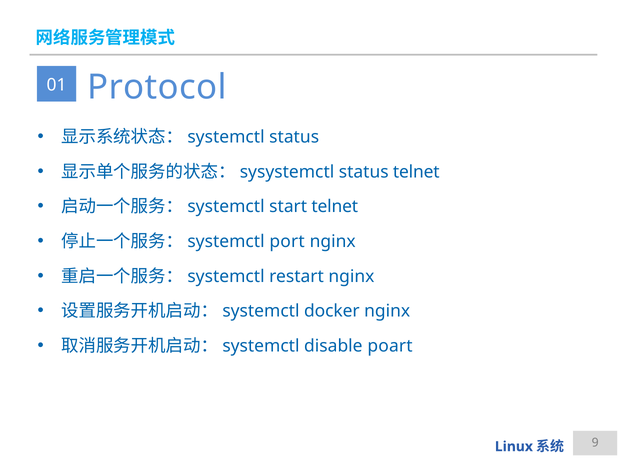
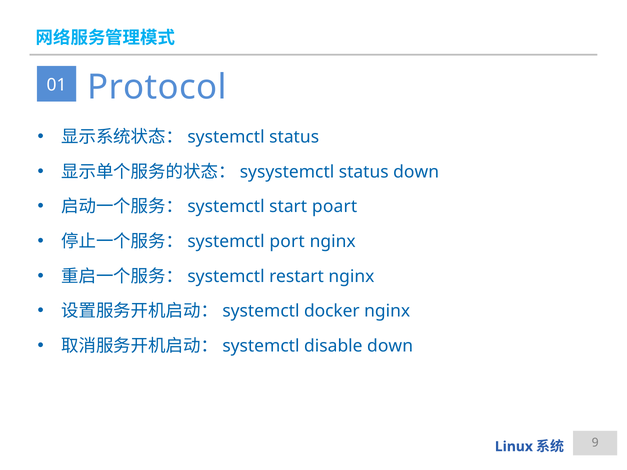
status telnet: telnet -> down (416, 172)
start telnet: telnet -> poart (335, 207)
disable poart: poart -> down (390, 346)
